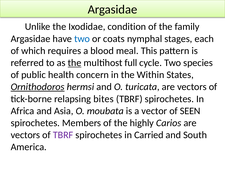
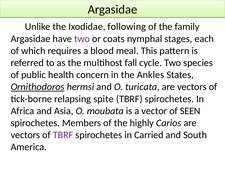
condition: condition -> following (127, 27)
two colour: blue -> purple (82, 39)
the underline: present -> none (75, 63)
full: full -> fall (131, 63)
Within: Within -> Ankles (151, 75)
bites: bites -> spite (104, 99)
